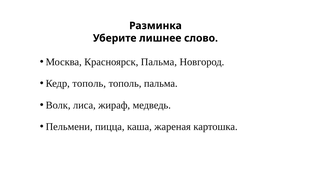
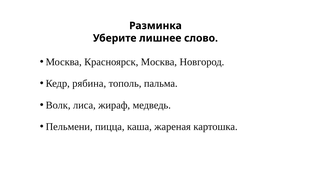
Красноярск Пальма: Пальма -> Москва (159, 62)
Кедр тополь: тополь -> рябина (89, 84)
